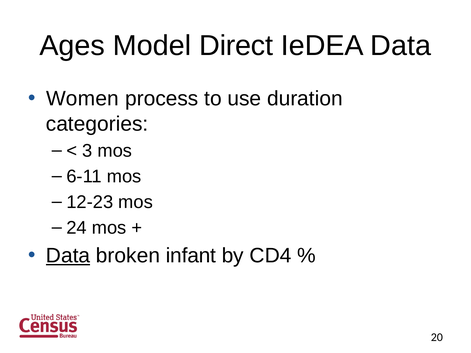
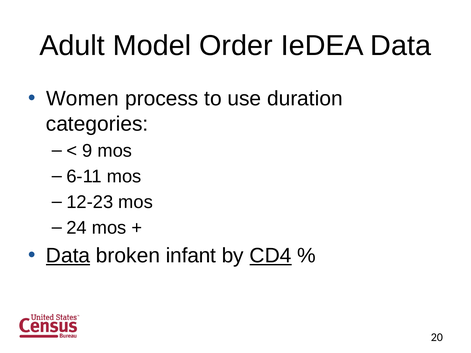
Ages: Ages -> Adult (72, 46)
Direct: Direct -> Order (236, 46)
3: 3 -> 9 (87, 151)
CD4 underline: none -> present (271, 256)
